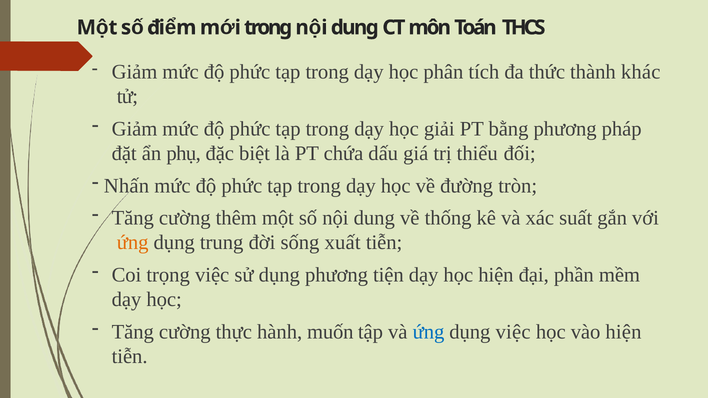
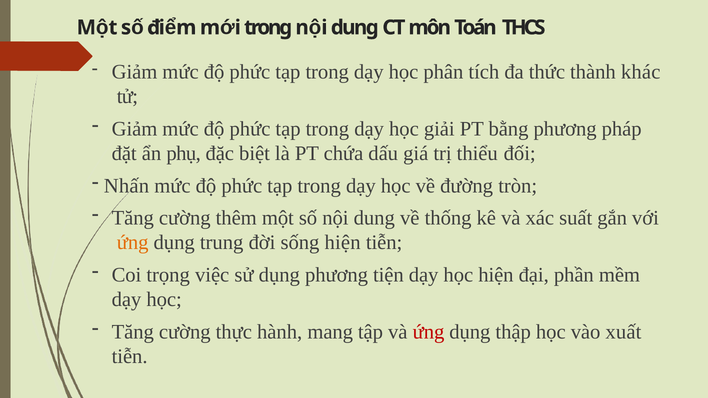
sống xuất: xuất -> hiện (343, 243)
muốn: muốn -> mang (330, 332)
ứng colour: blue -> red (429, 332)
dụng việc: việc -> thập (513, 332)
hiện: hiện -> xuất (623, 332)
